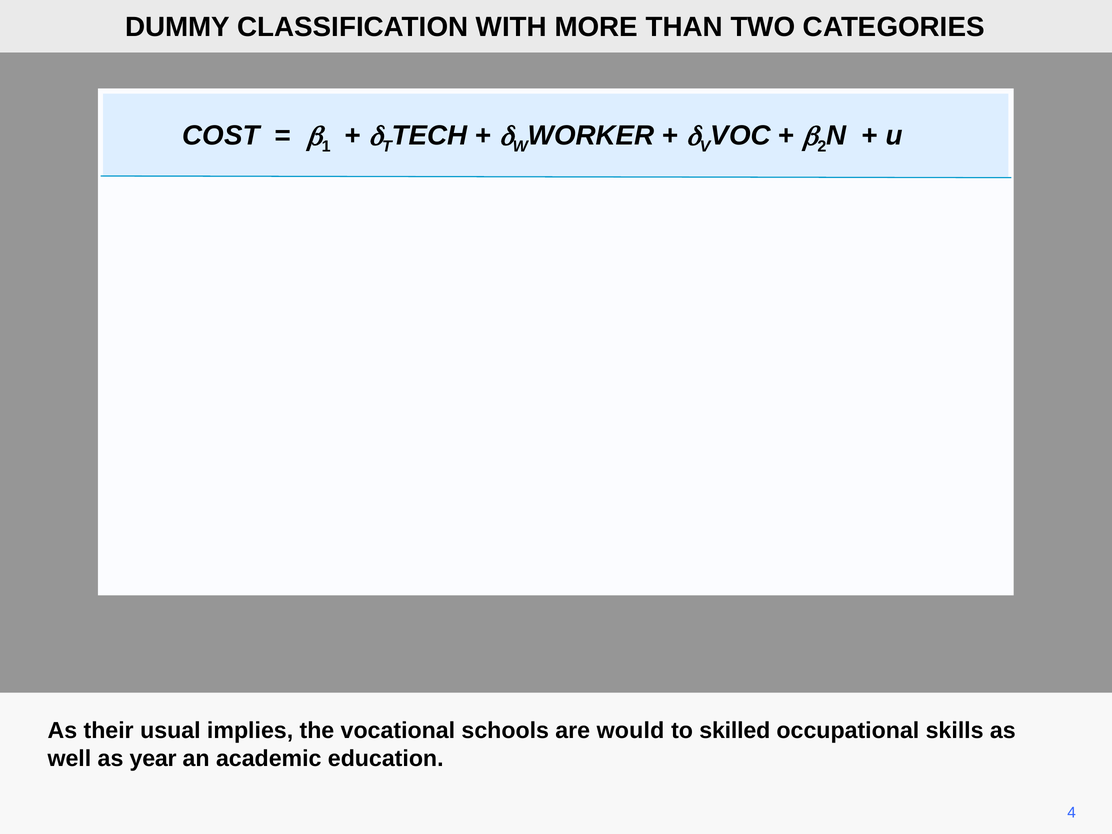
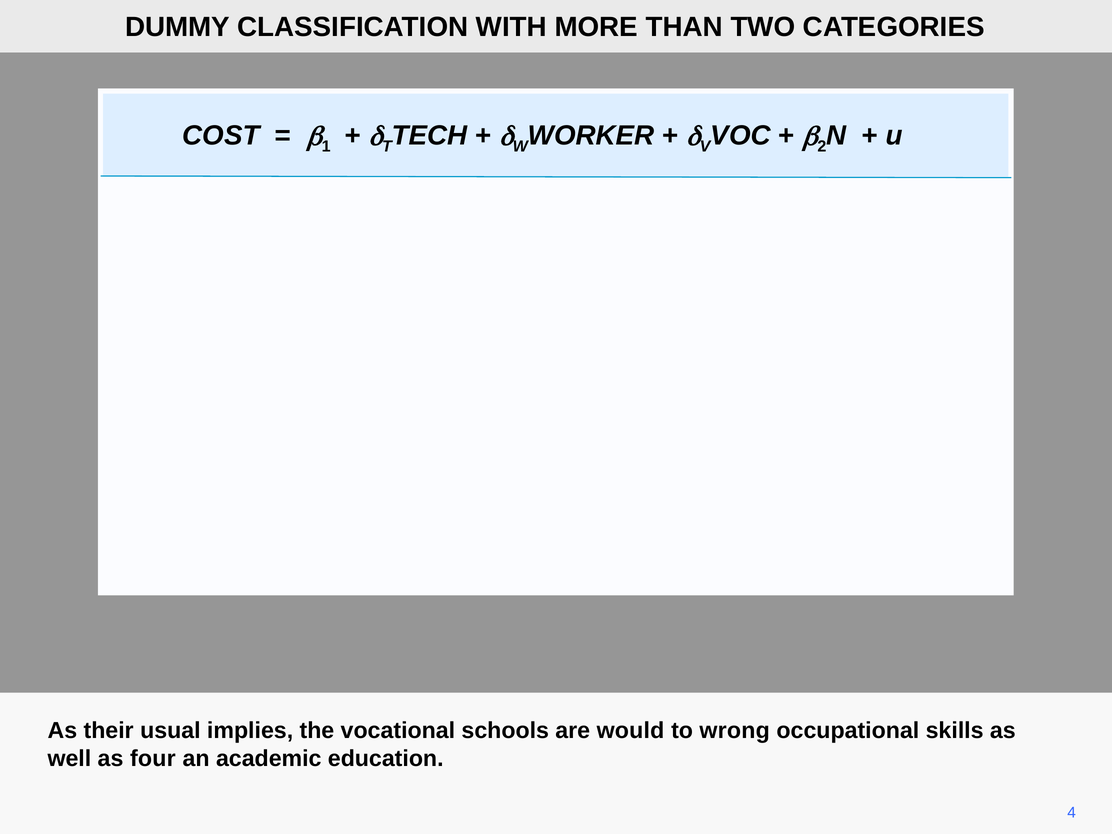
skilled: skilled -> wrong (735, 731)
year: year -> four (153, 758)
